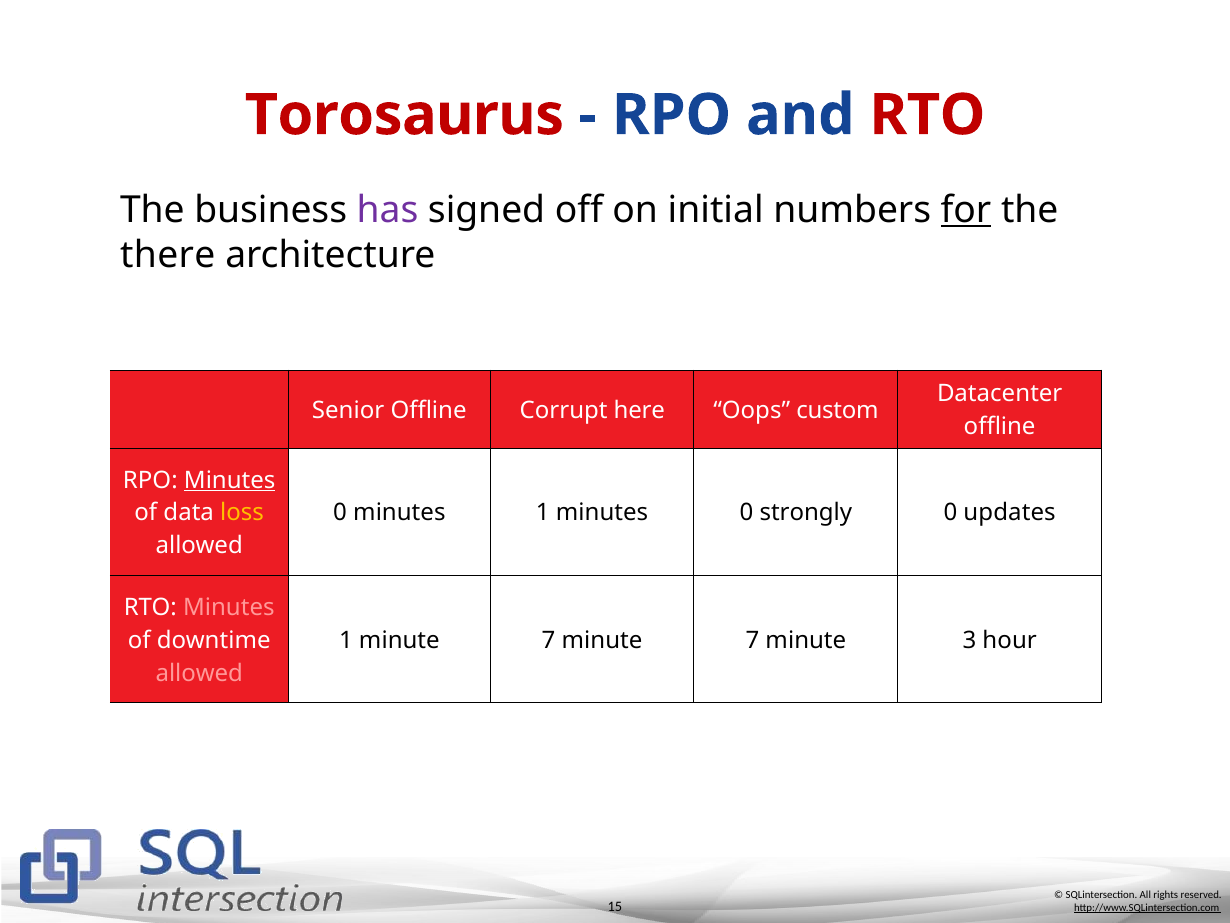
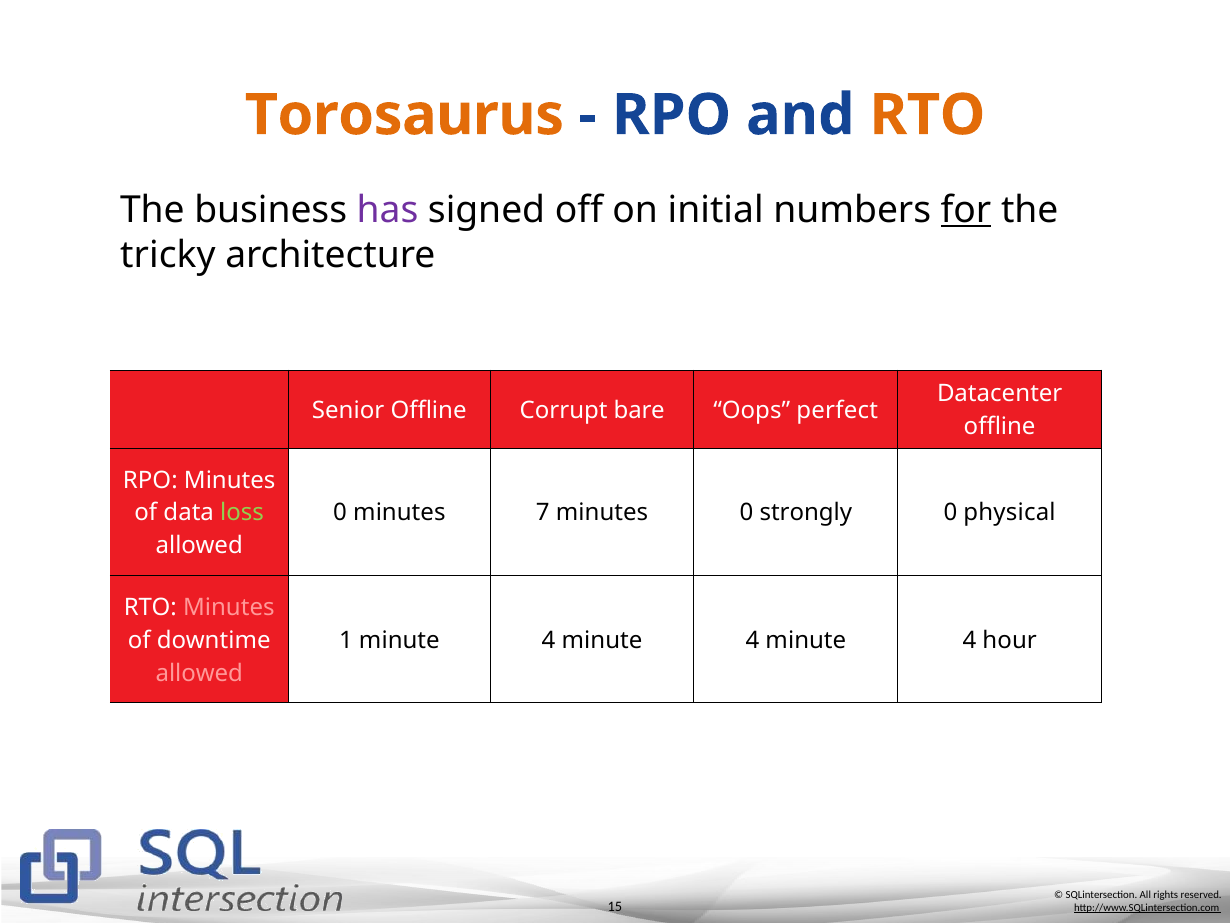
Torosaurus colour: red -> orange (404, 115)
RTO colour: red -> orange (927, 115)
there: there -> tricky (168, 255)
here: here -> bare (639, 410)
custom: custom -> perfect (837, 410)
Minutes underline: present -> none (230, 480)
loss colour: yellow -> light green (242, 513)
minutes 1: 1 -> 7 (543, 513)
updates: updates -> physical (1010, 513)
1 minute 7: 7 -> 4 (549, 640)
7: 7 -> 4 (752, 640)
3: 3 -> 4 (969, 640)
